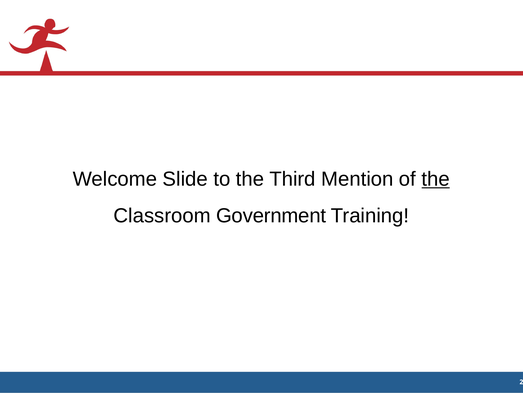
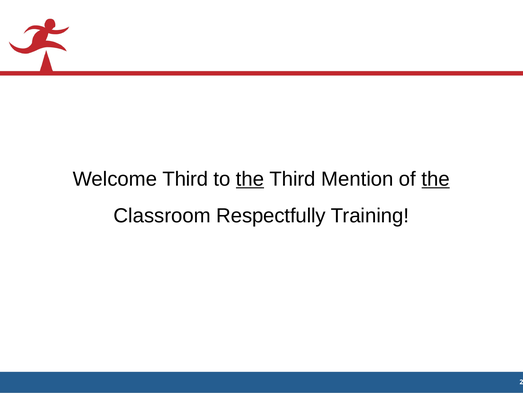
Welcome Slide: Slide -> Third (185, 179)
the underline: none -> present (250, 179)
Government: Government -> Respectfully (271, 215)
